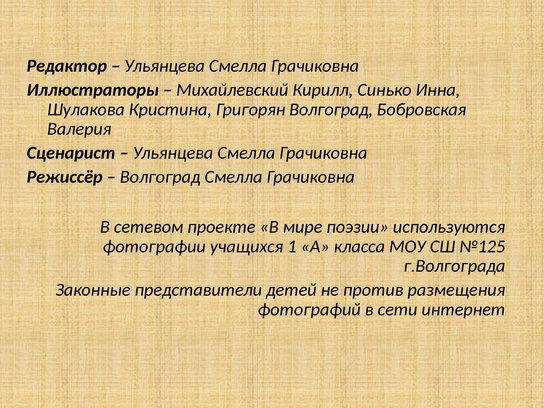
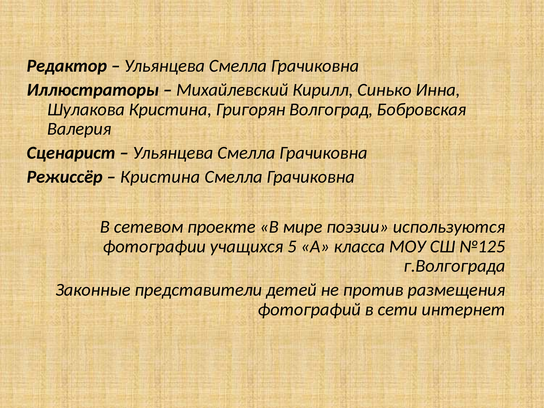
Волгоград: Волгоград -> Кристина (160, 177)
1: 1 -> 5 (292, 246)
